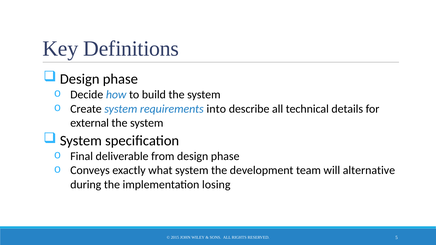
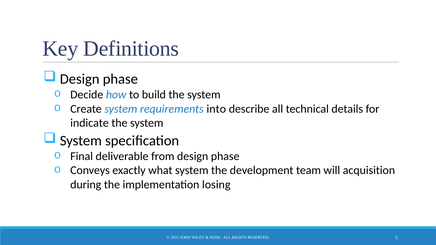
external: external -> indicate (90, 123)
alternative: alternative -> acquisition (369, 171)
